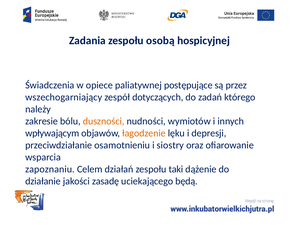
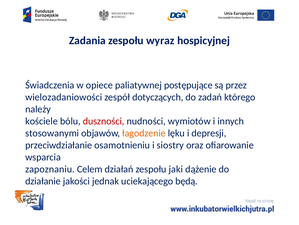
osobą: osobą -> wyraz (160, 40)
wszechogarniający: wszechogarniający -> wielozadaniowości (64, 97)
zakresie: zakresie -> kościele (42, 121)
duszności colour: orange -> red (104, 121)
wpływającym: wpływającym -> stosowanymi (52, 133)
taki: taki -> jaki (176, 169)
zasadę: zasadę -> jednak (106, 181)
